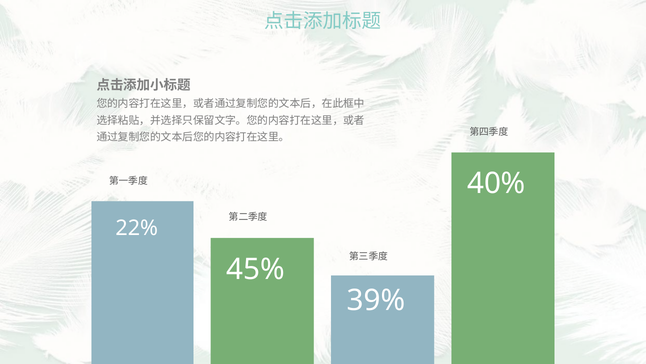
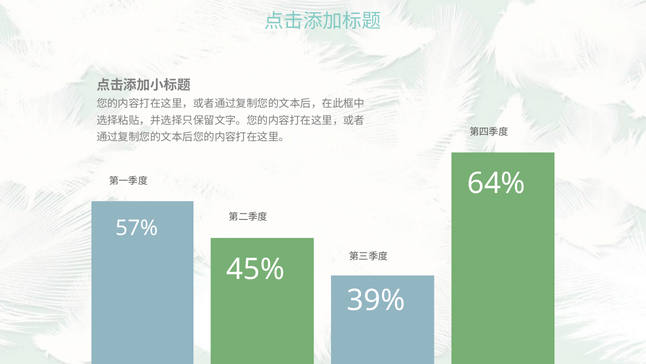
40%: 40% -> 64% (496, 183)
22%: 22% -> 57% (137, 228)
